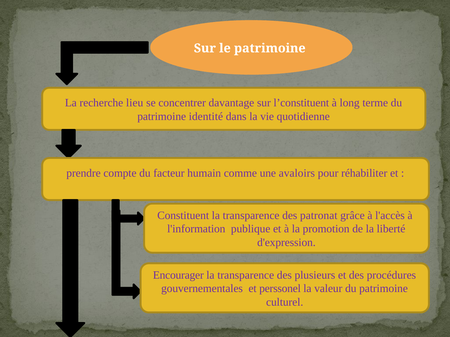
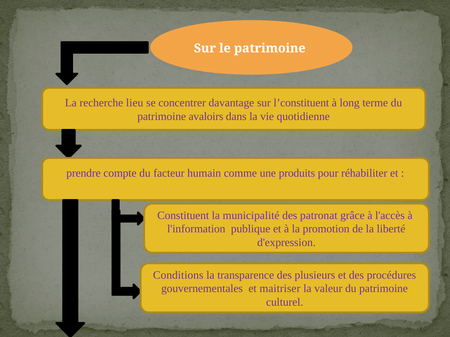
identité: identité -> avaloirs (206, 117)
avaloirs: avaloirs -> produits (297, 173)
transparence: transparence -> municipalité (251, 216)
Encourager: Encourager -> Conditions (178, 276)
perssonel: perssonel -> maitriser (280, 289)
